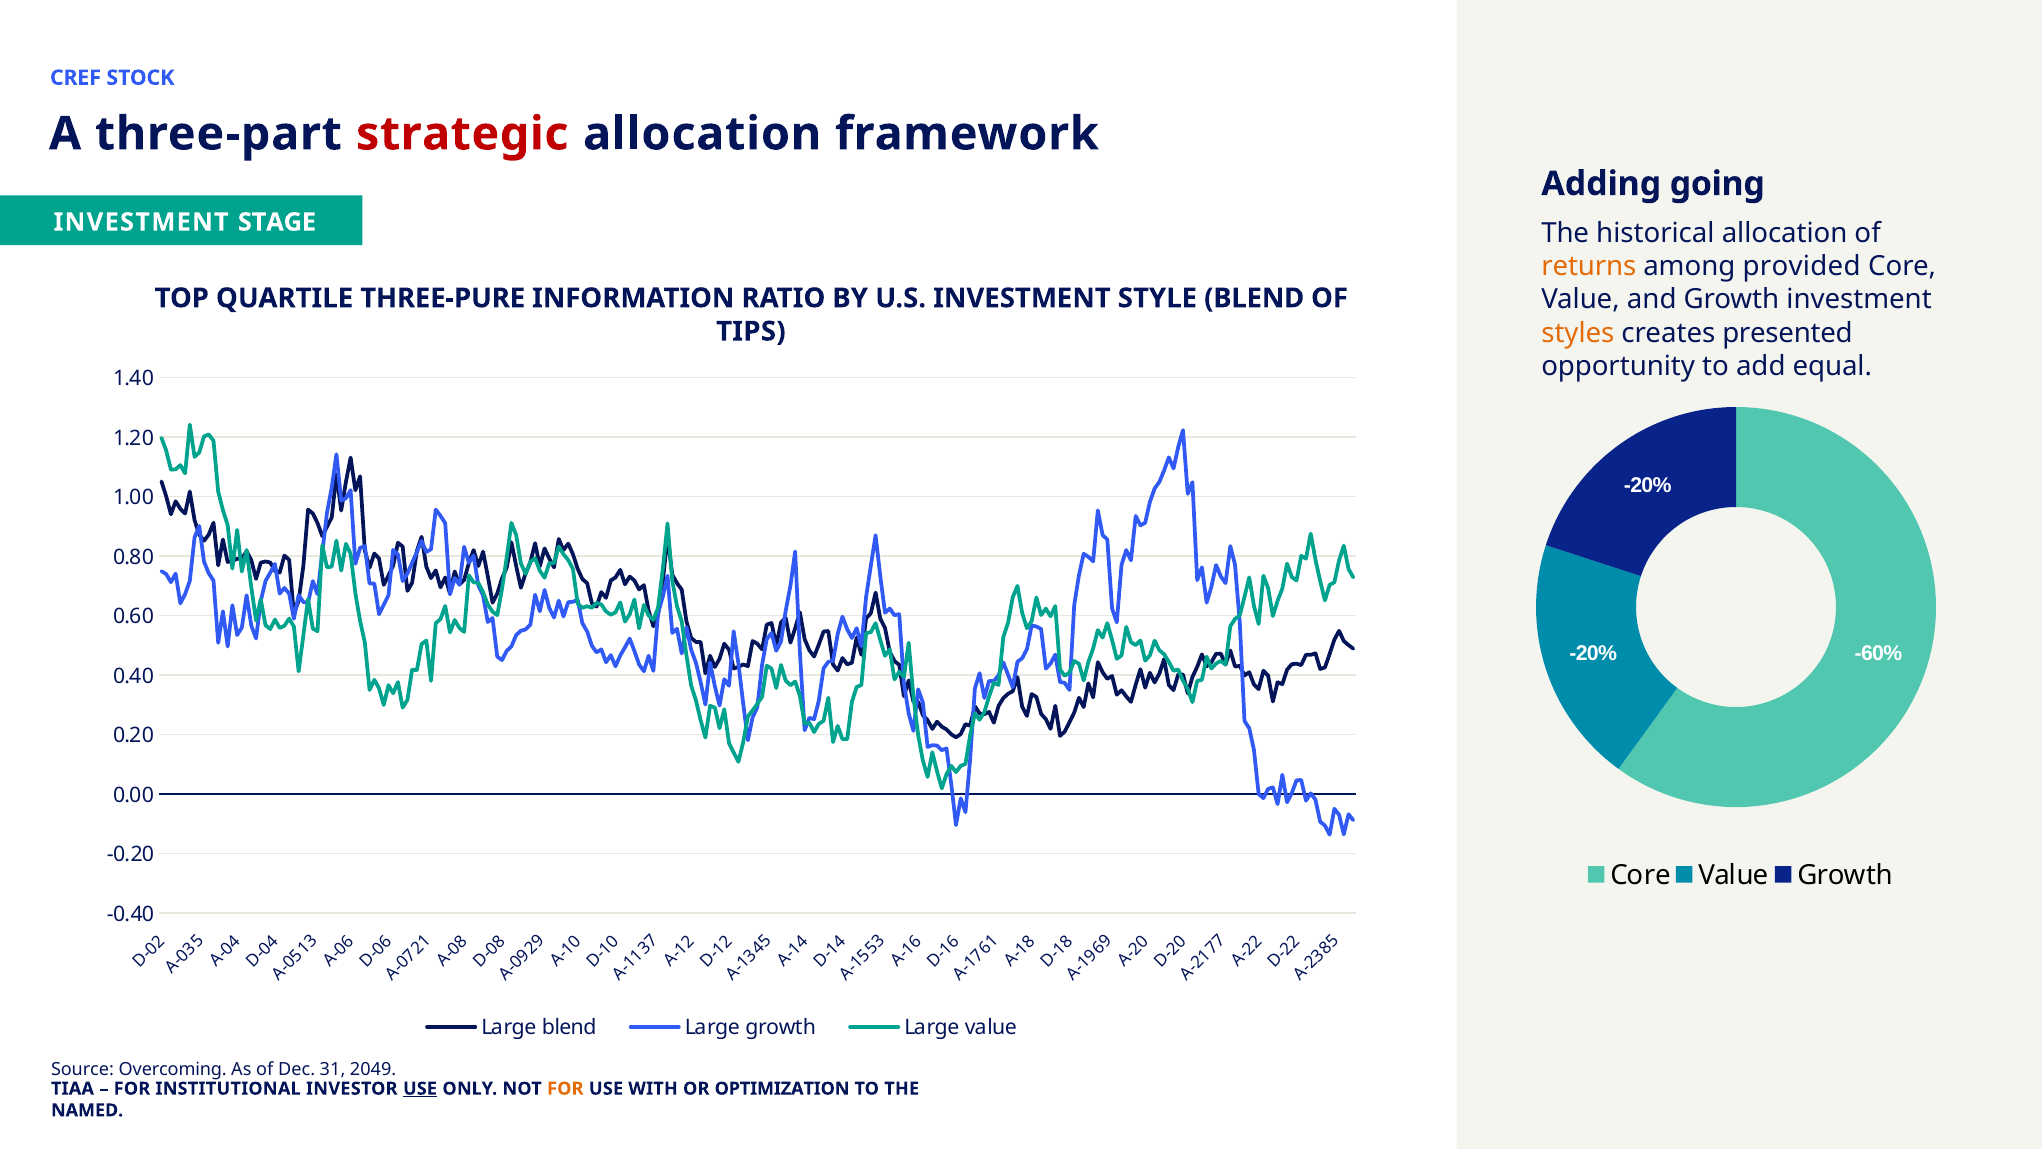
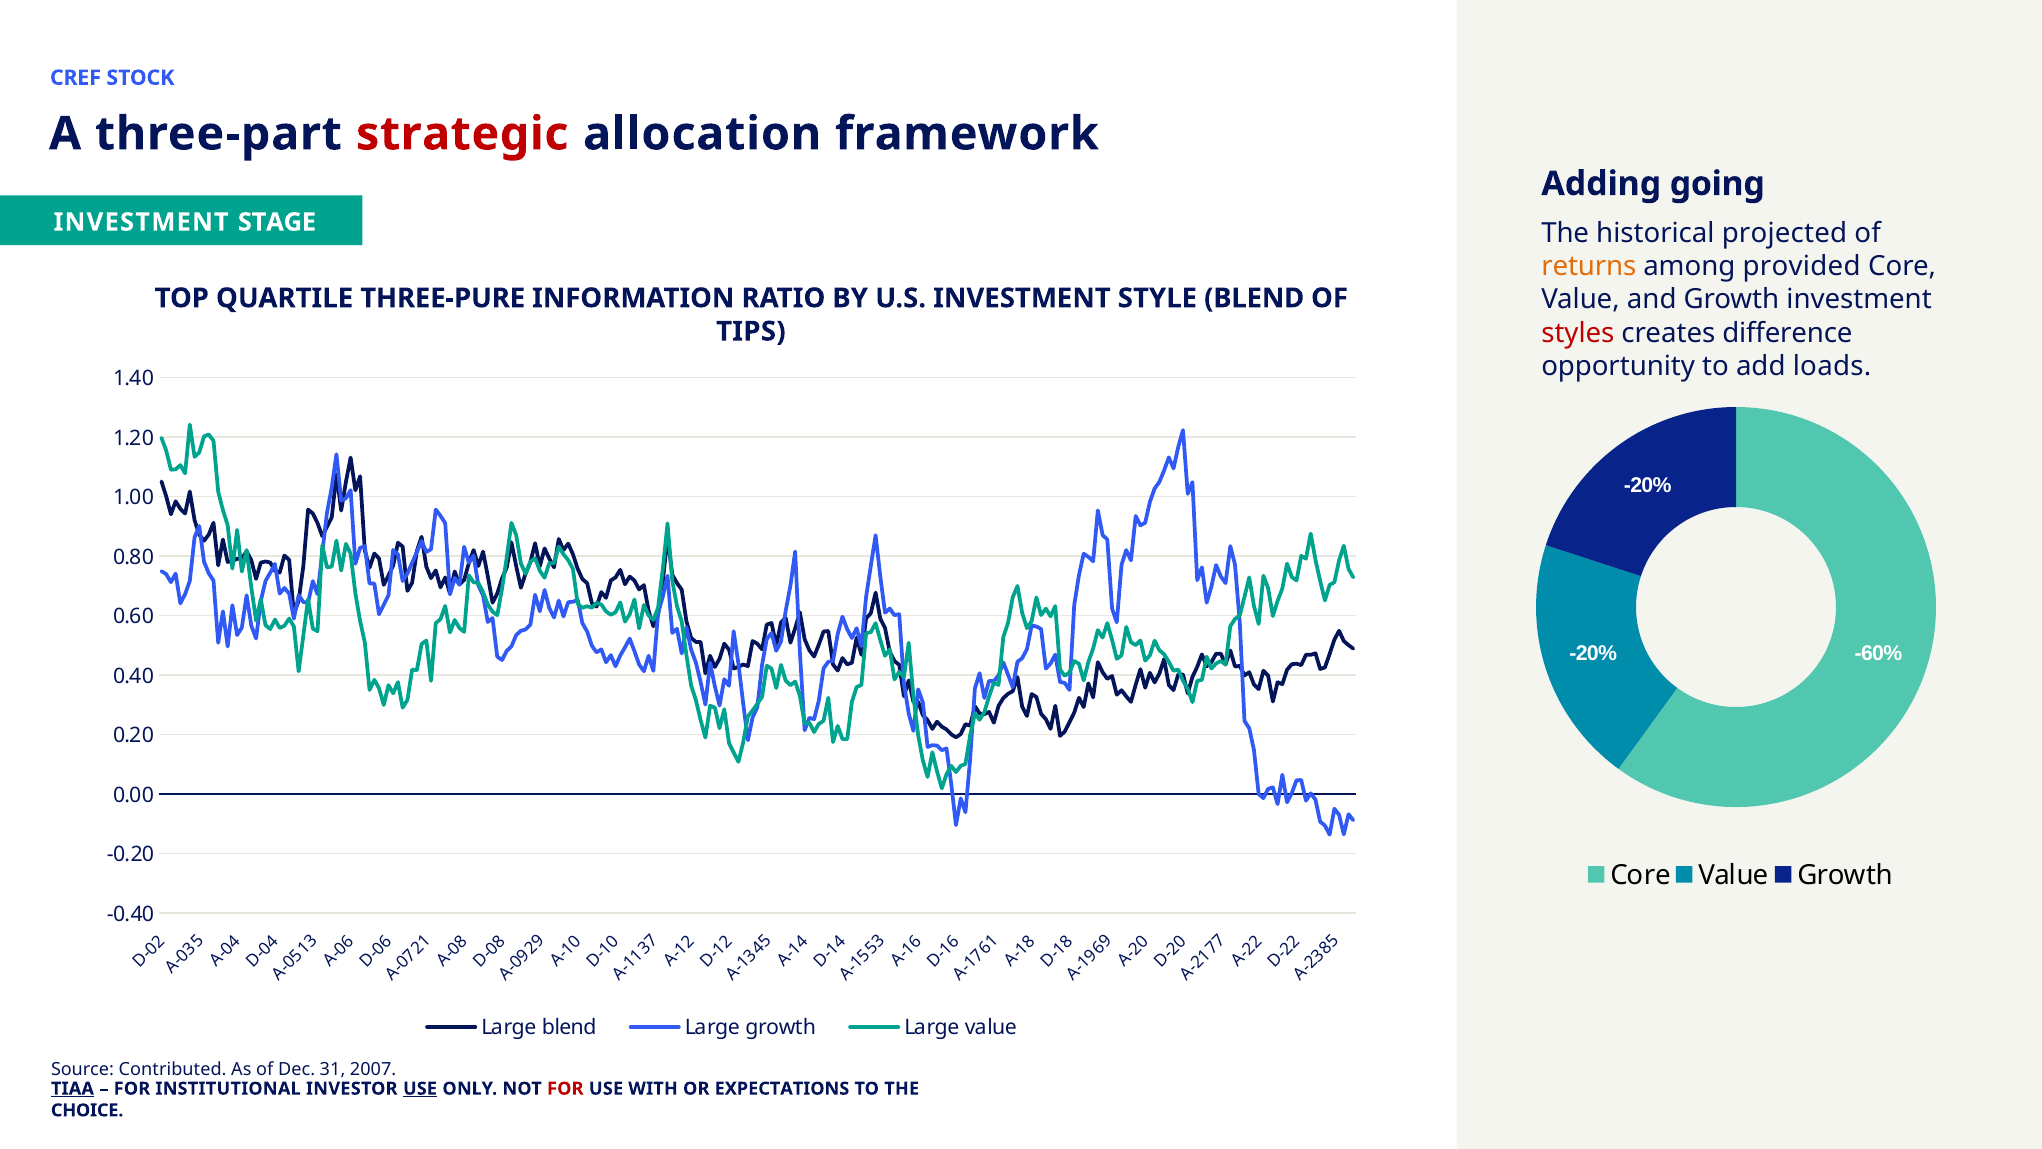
historical allocation: allocation -> projected (1784, 233)
styles colour: orange -> red (1578, 333)
presented: presented -> difference (1787, 333)
equal: equal -> loads (1832, 366)
Overcoming: Overcoming -> Contributed (173, 1069)
2049: 2049 -> 2007 (373, 1069)
TIAA underline: none -> present (72, 1088)
FOR colour: orange -> red (565, 1088)
OPTIMIZATION: OPTIMIZATION -> EXPECTATIONS (782, 1088)
NAMED: NAMED -> CHOICE (87, 1110)
